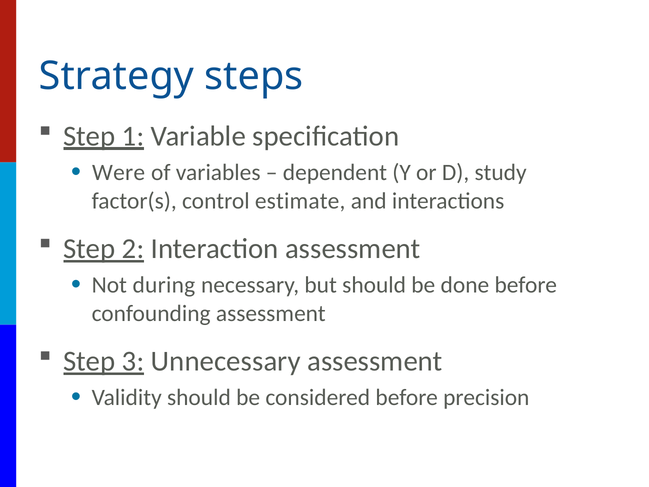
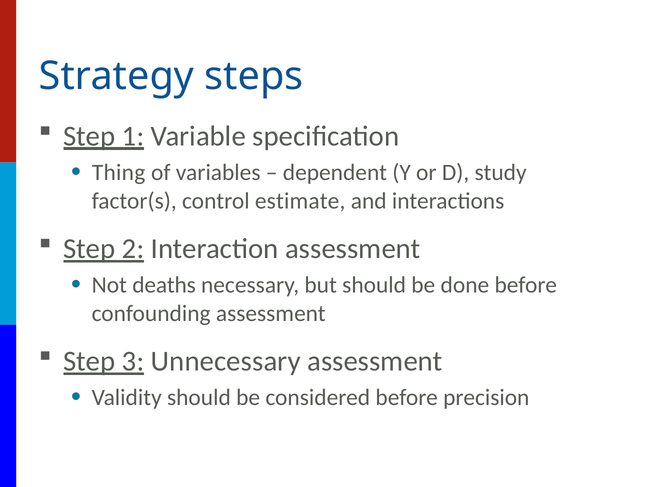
Were: Were -> Thing (119, 173)
during: during -> deaths (164, 285)
